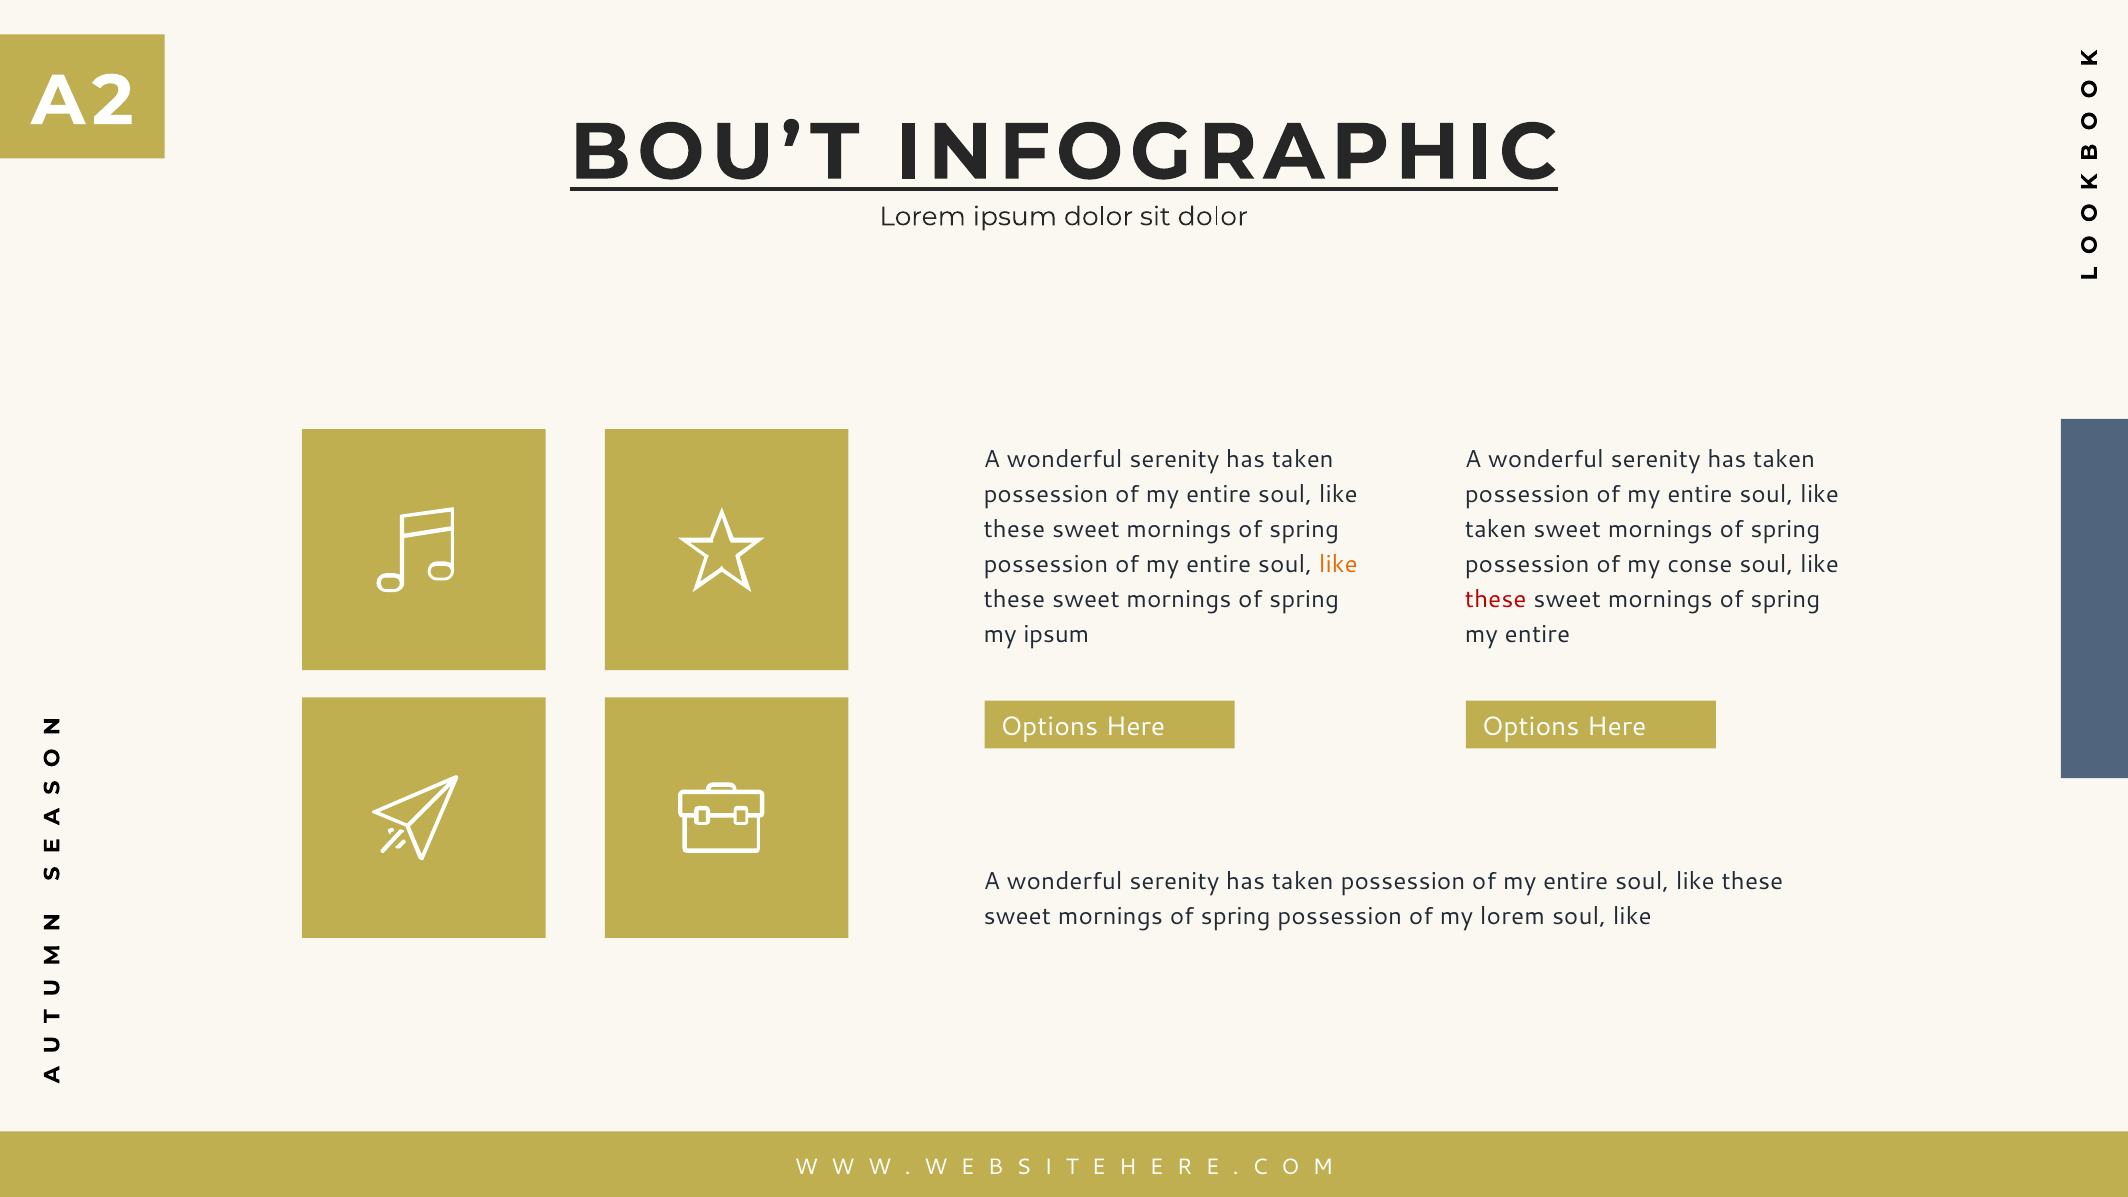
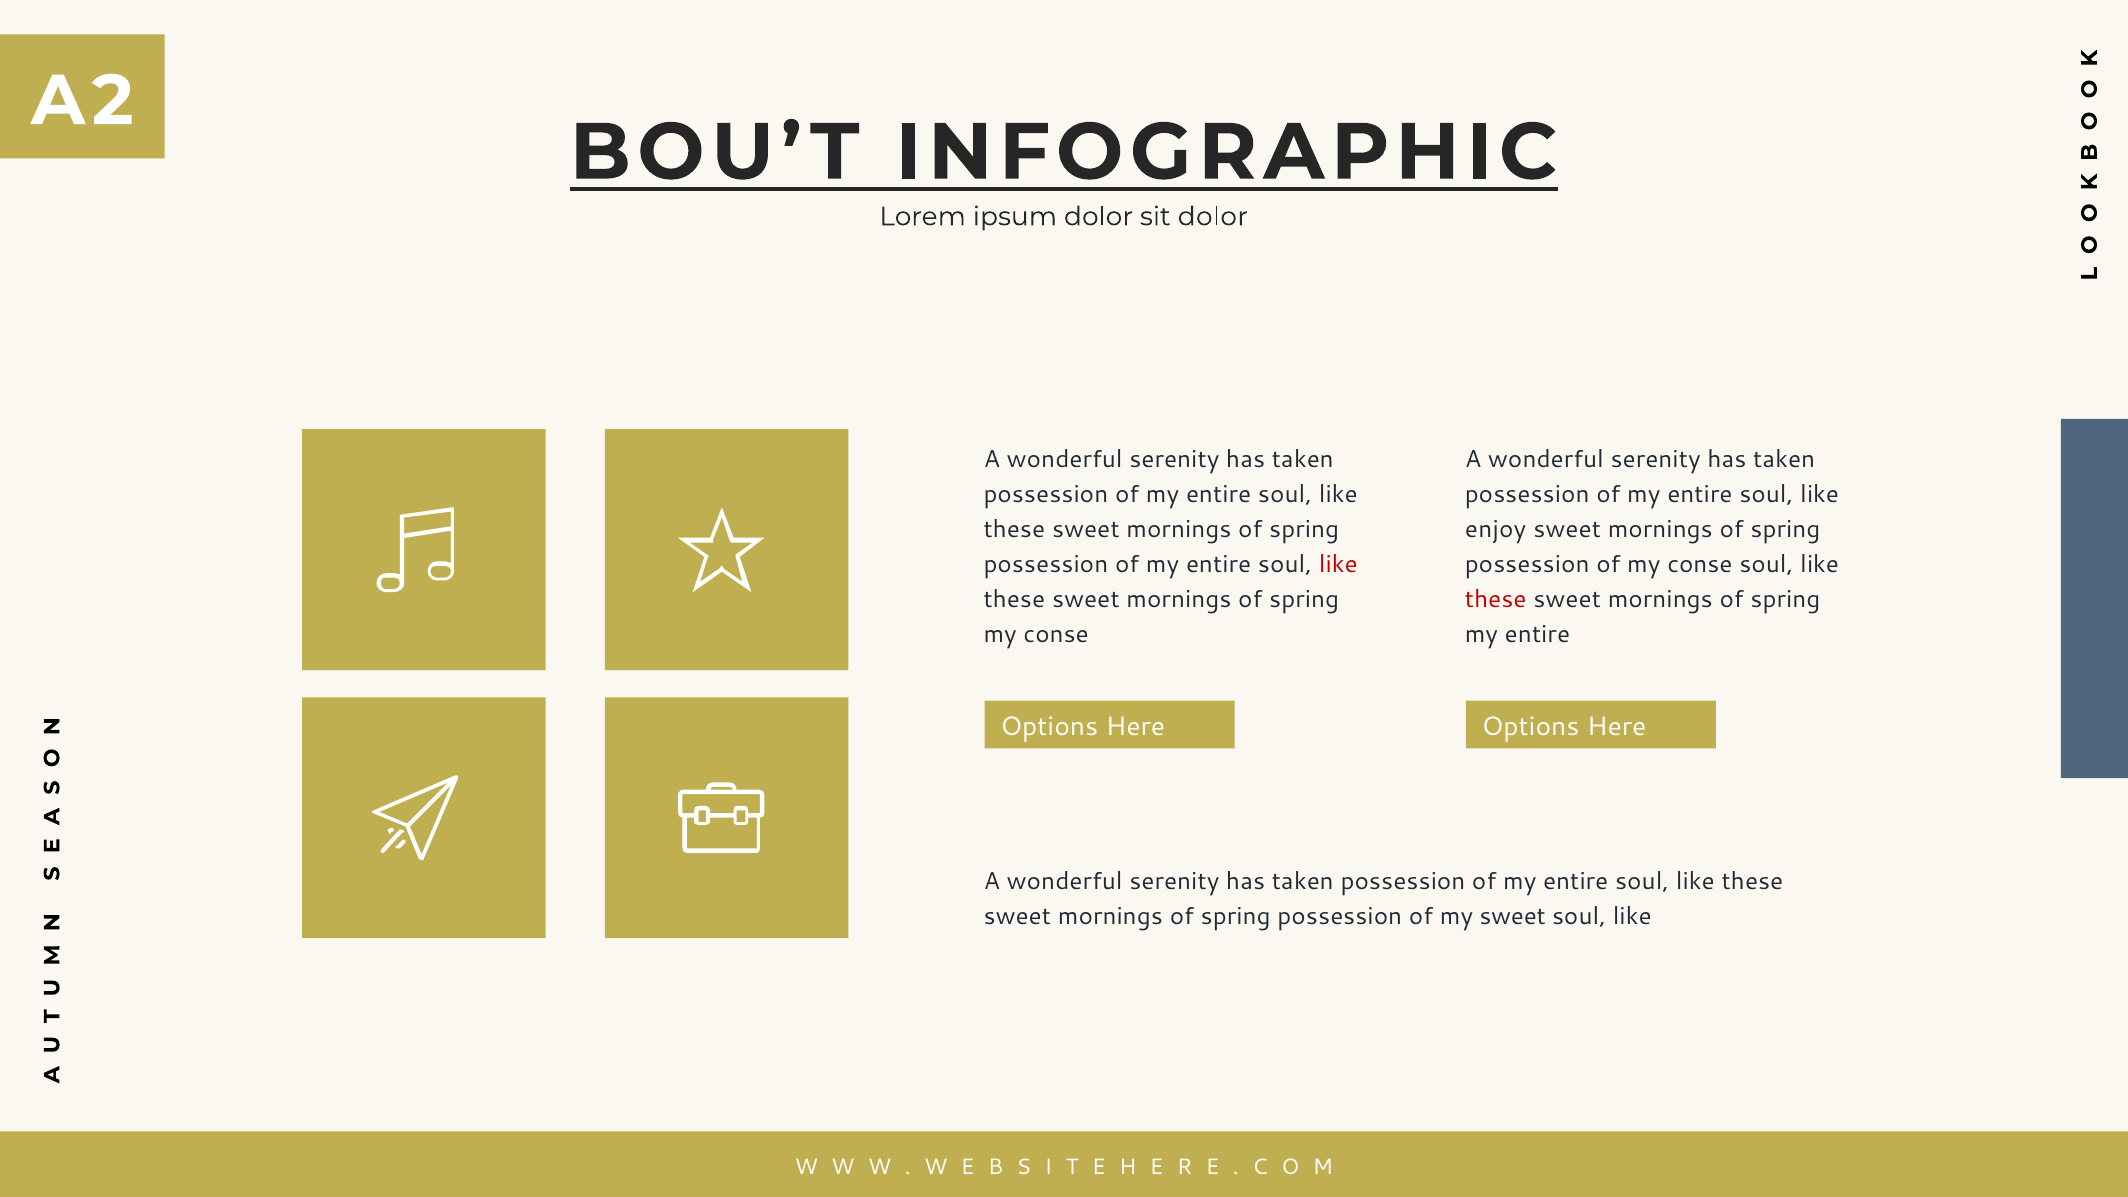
taken: taken -> enjoy (1496, 529)
like colour: orange -> red (1338, 565)
ipsum: ipsum -> conse (1056, 635)
my lorem: lorem -> sweet (1513, 916)
